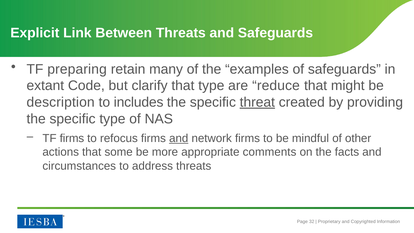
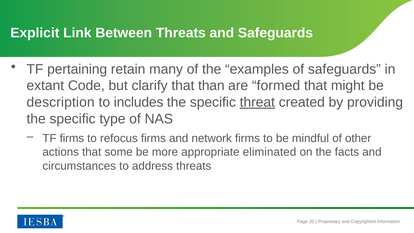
preparing: preparing -> pertaining (77, 69)
that type: type -> than (211, 86)
reduce: reduce -> formed (276, 86)
and underline: present -> none (179, 138)
comments: comments -> eliminated (270, 152)
